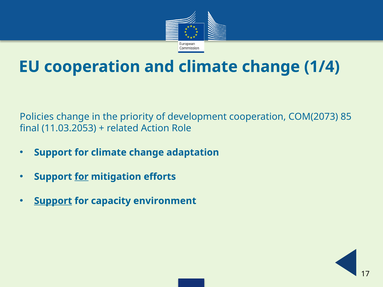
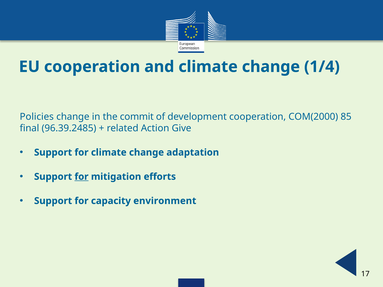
priority: priority -> commit (137, 117)
COM(2073: COM(2073 -> COM(2000 (313, 117)
11.03.2053: 11.03.2053 -> 96.39.2485 (69, 128)
Role: Role -> Give (182, 128)
Support underline: present -> none (53, 201)
